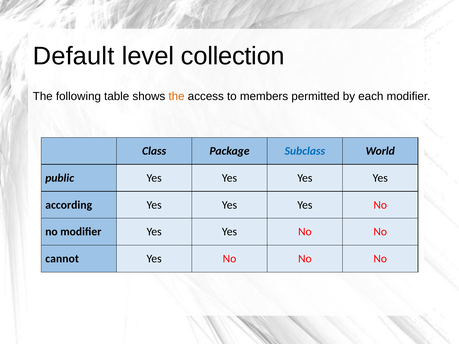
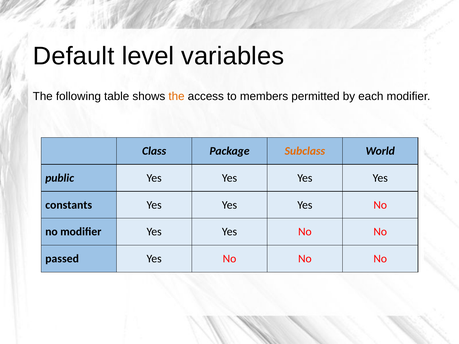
collection: collection -> variables (233, 56)
Subclass colour: blue -> orange (305, 151)
according: according -> constants (69, 205)
cannot: cannot -> passed (62, 259)
